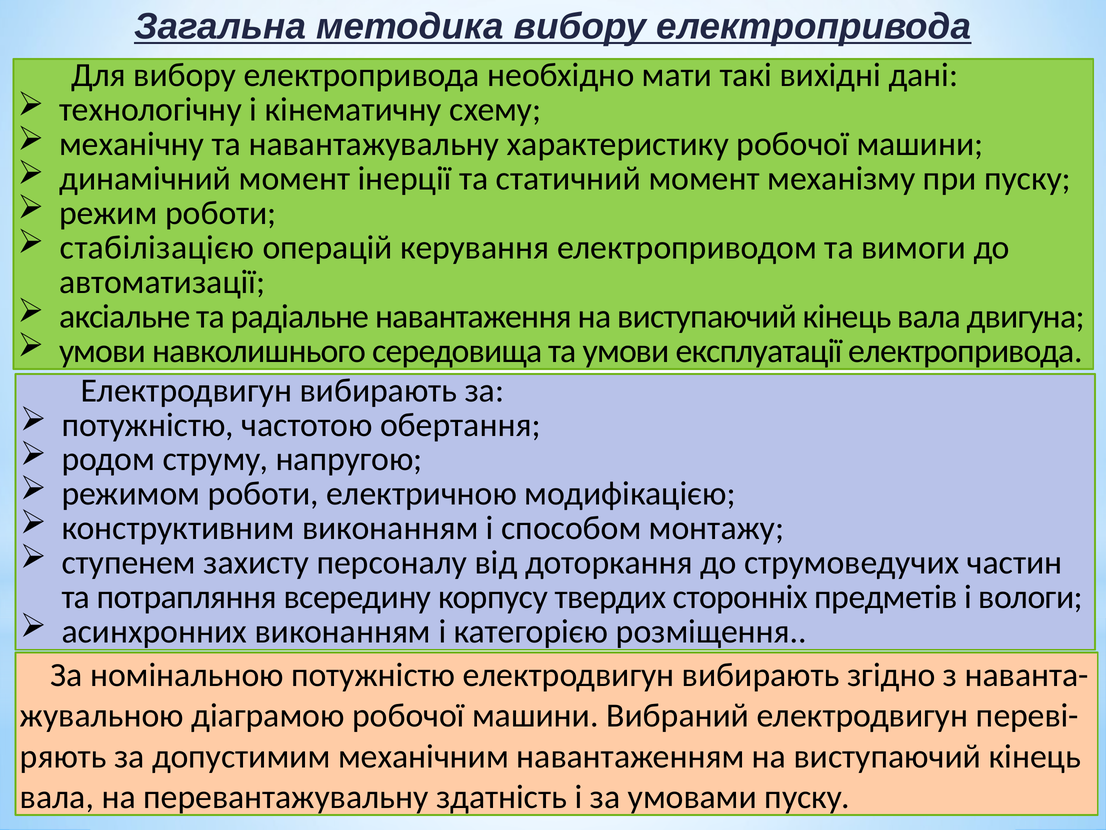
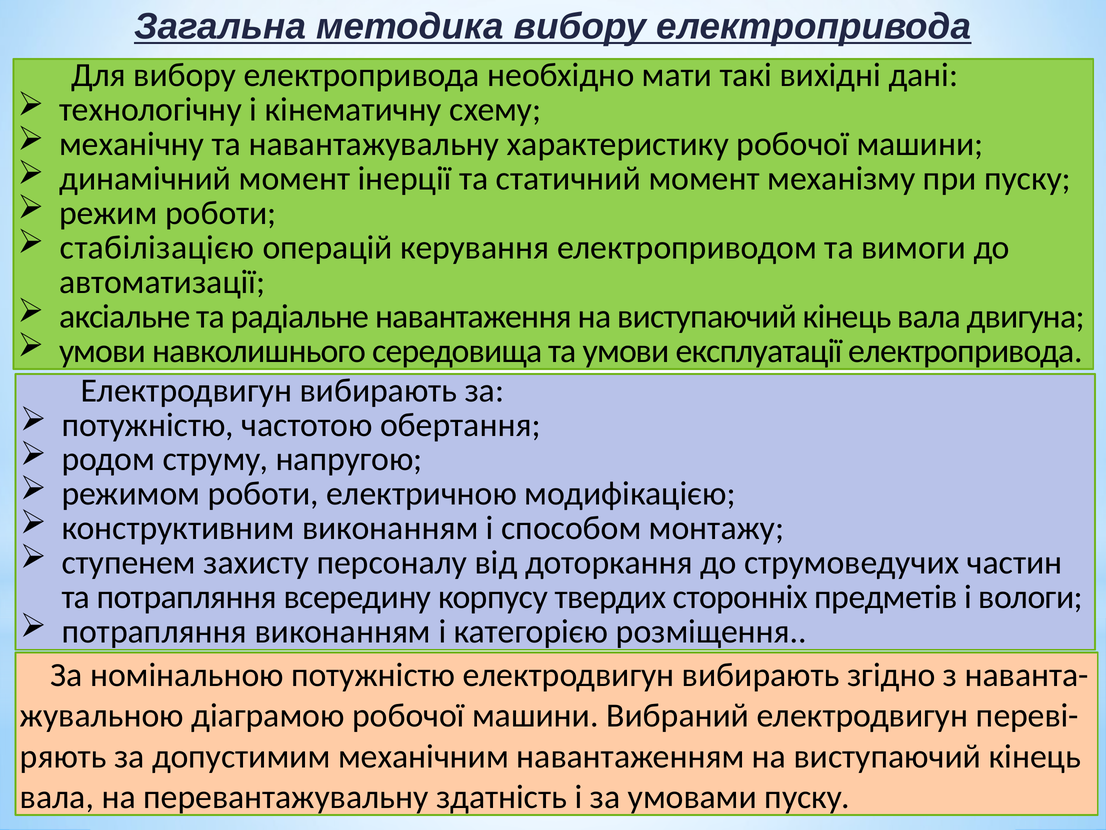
асинхронних: асинхронних -> потрапляння (154, 631)
